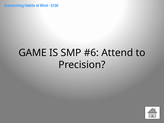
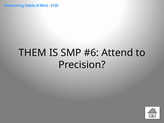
GAME: GAME -> THEM (32, 53)
